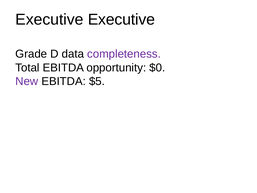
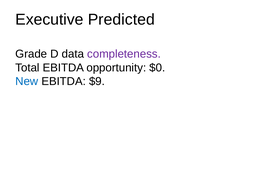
Executive Executive: Executive -> Predicted (121, 20)
New colour: purple -> blue (27, 81)
$5: $5 -> $9 (97, 81)
